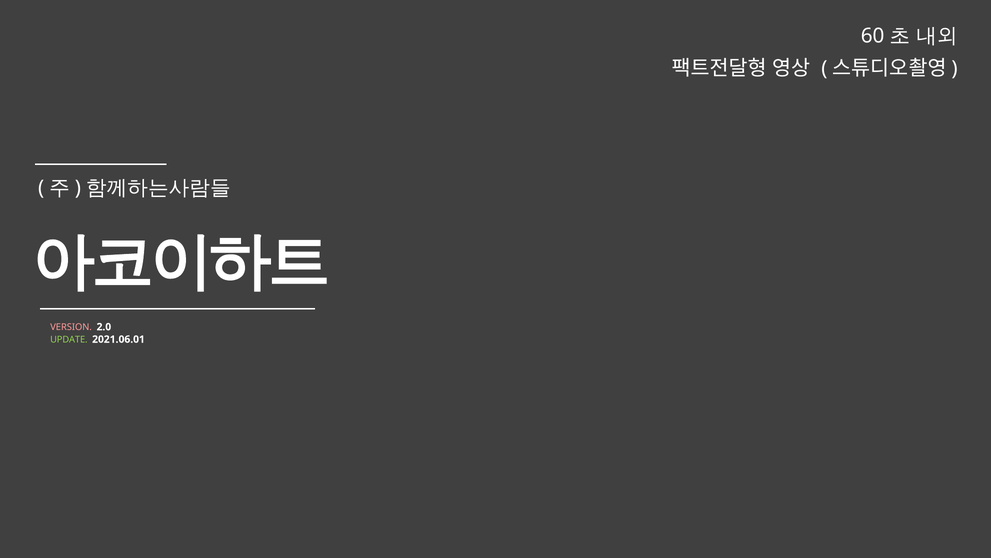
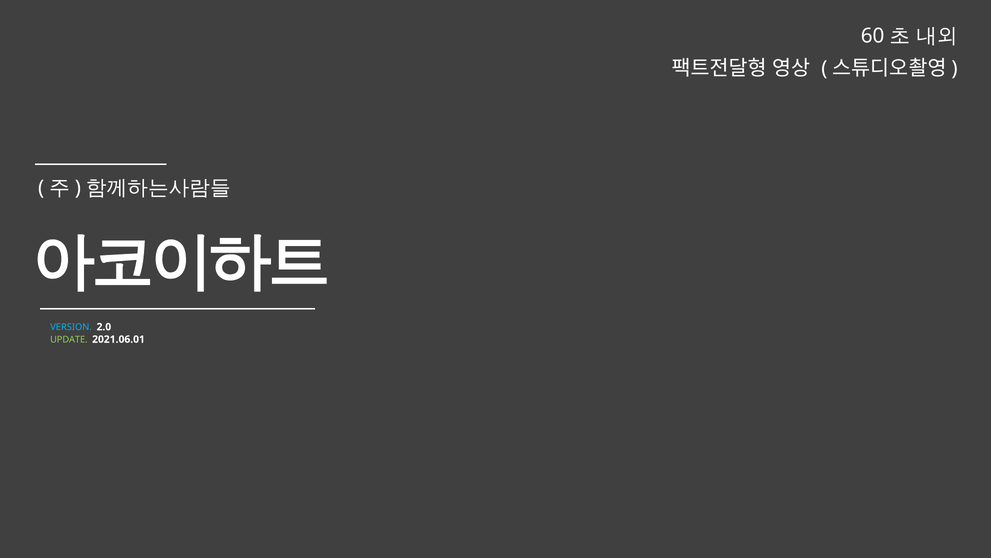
VERSION colour: pink -> light blue (71, 327)
